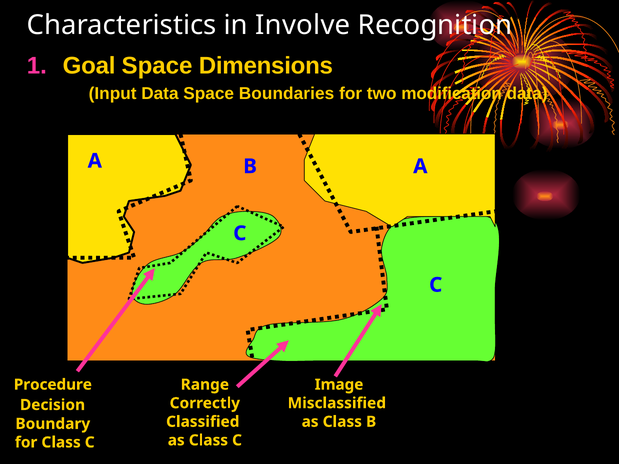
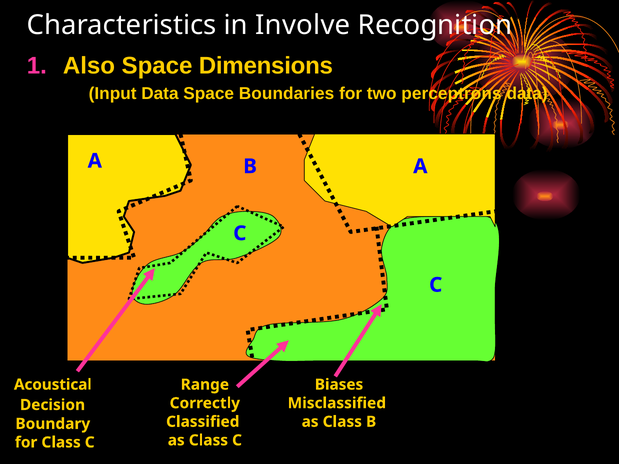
Goal: Goal -> Also (89, 66)
modification: modification -> perceptrons (451, 93)
Procedure: Procedure -> Acoustical (53, 385)
Image: Image -> Biases (339, 385)
